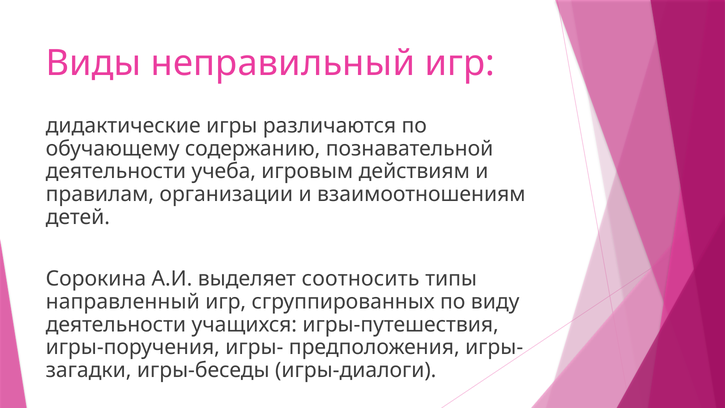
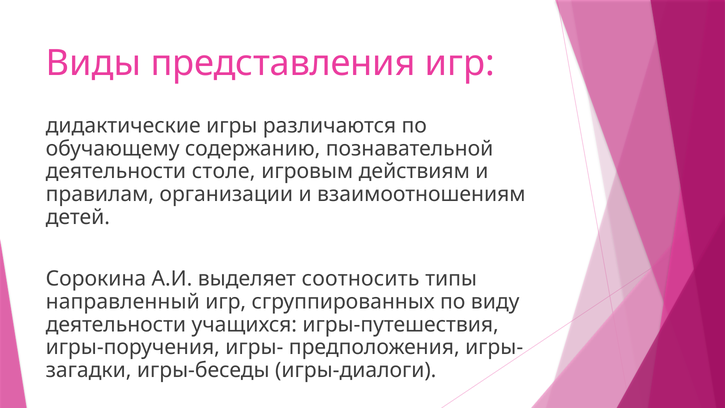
неправильный: неправильный -> представления (283, 63)
учеба: учеба -> столе (224, 171)
